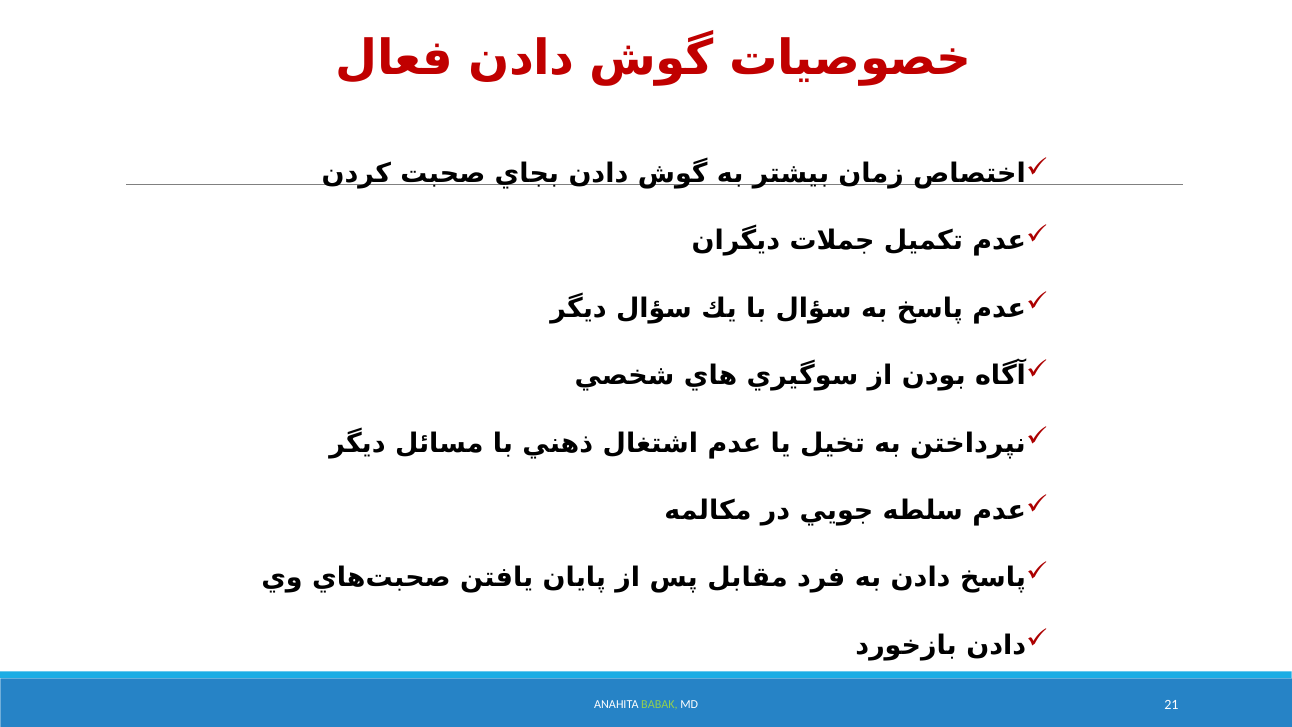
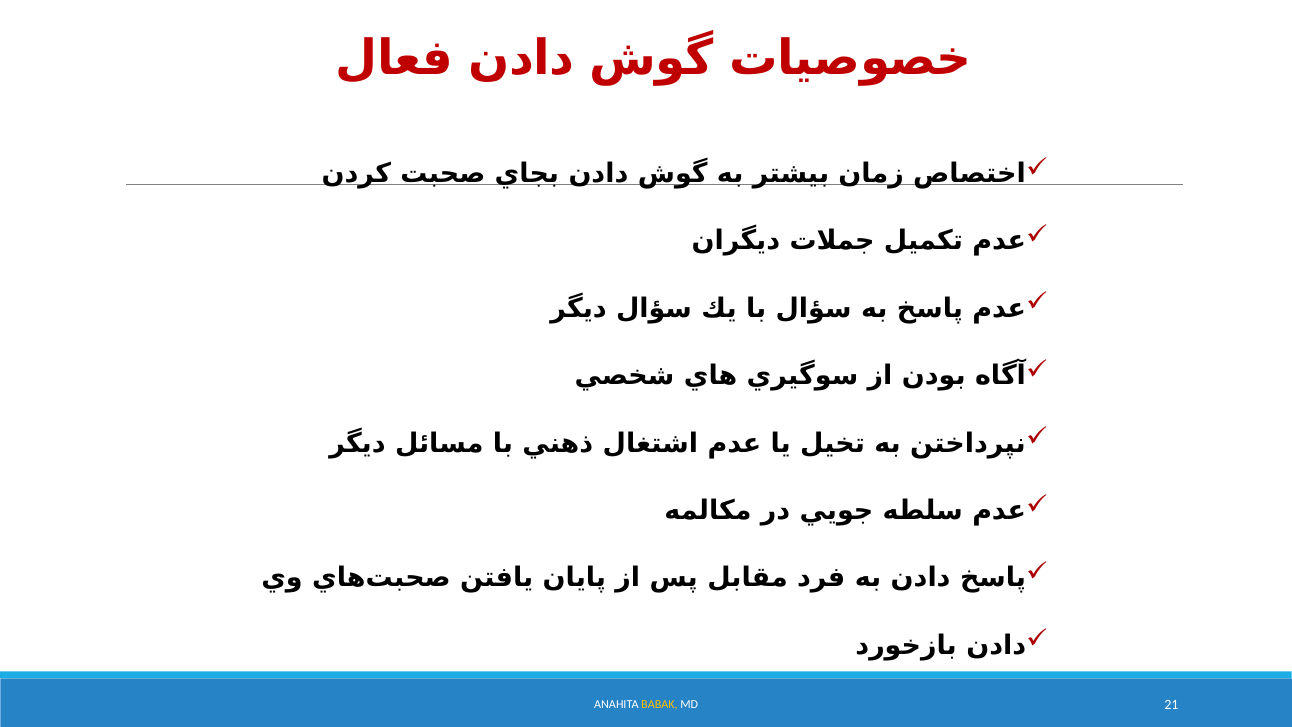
BABAK colour: light green -> yellow (659, 705)
